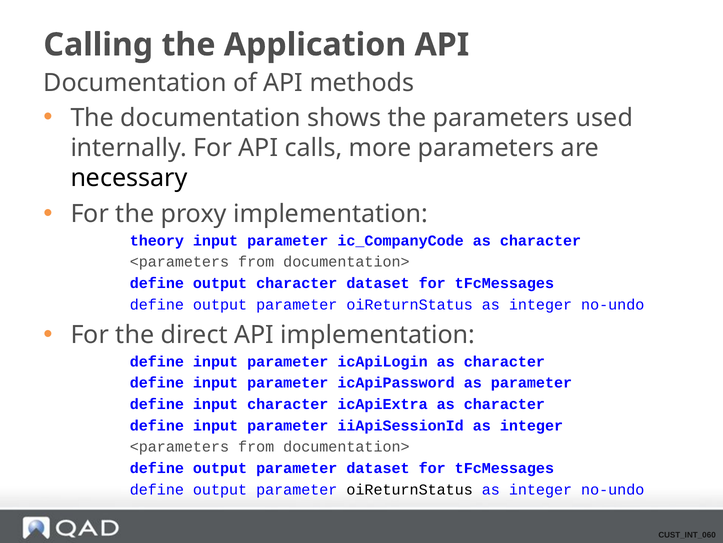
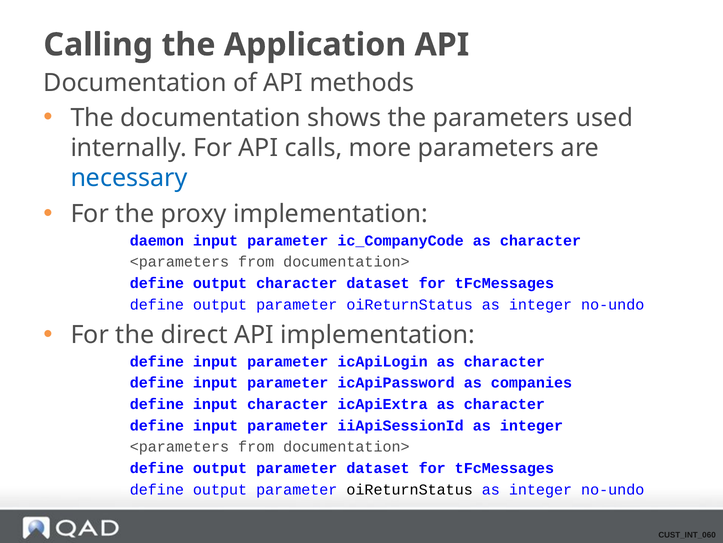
necessary colour: black -> blue (129, 178)
theory: theory -> daemon (157, 240)
as parameter: parameter -> companies (531, 382)
